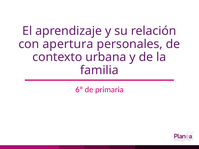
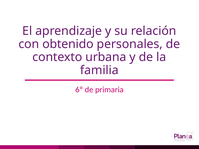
apertura: apertura -> obtenido (68, 44)
